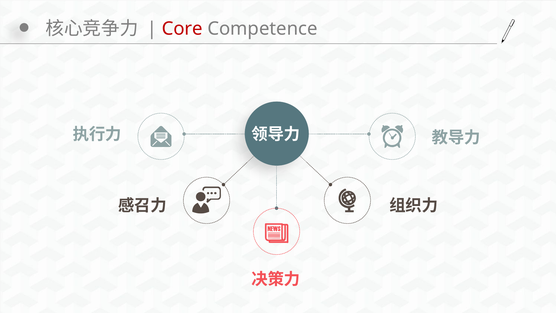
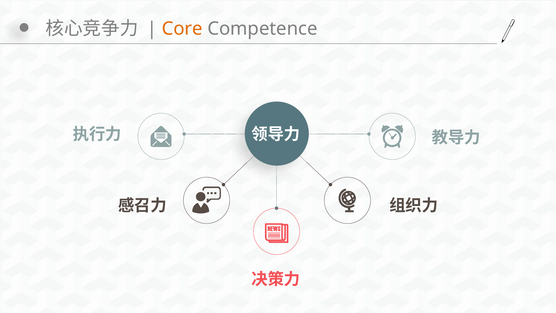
Core colour: red -> orange (182, 29)
